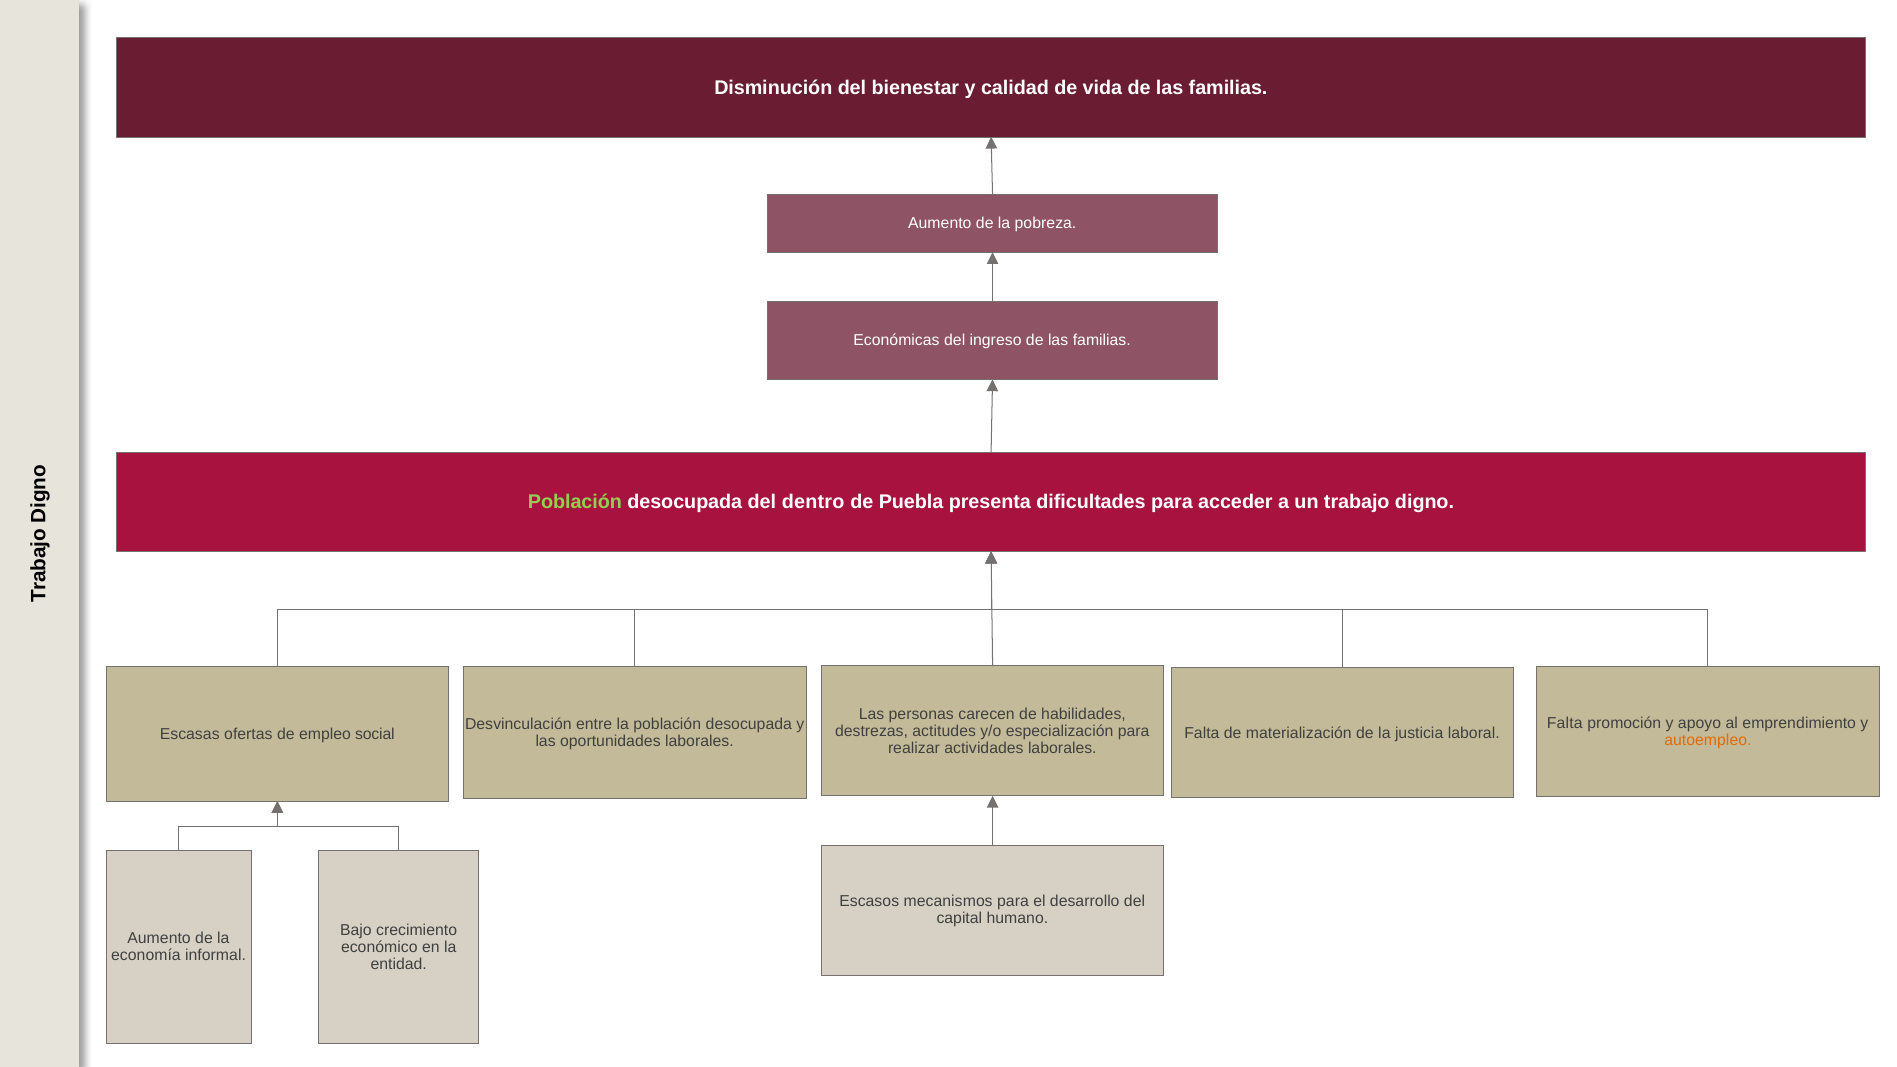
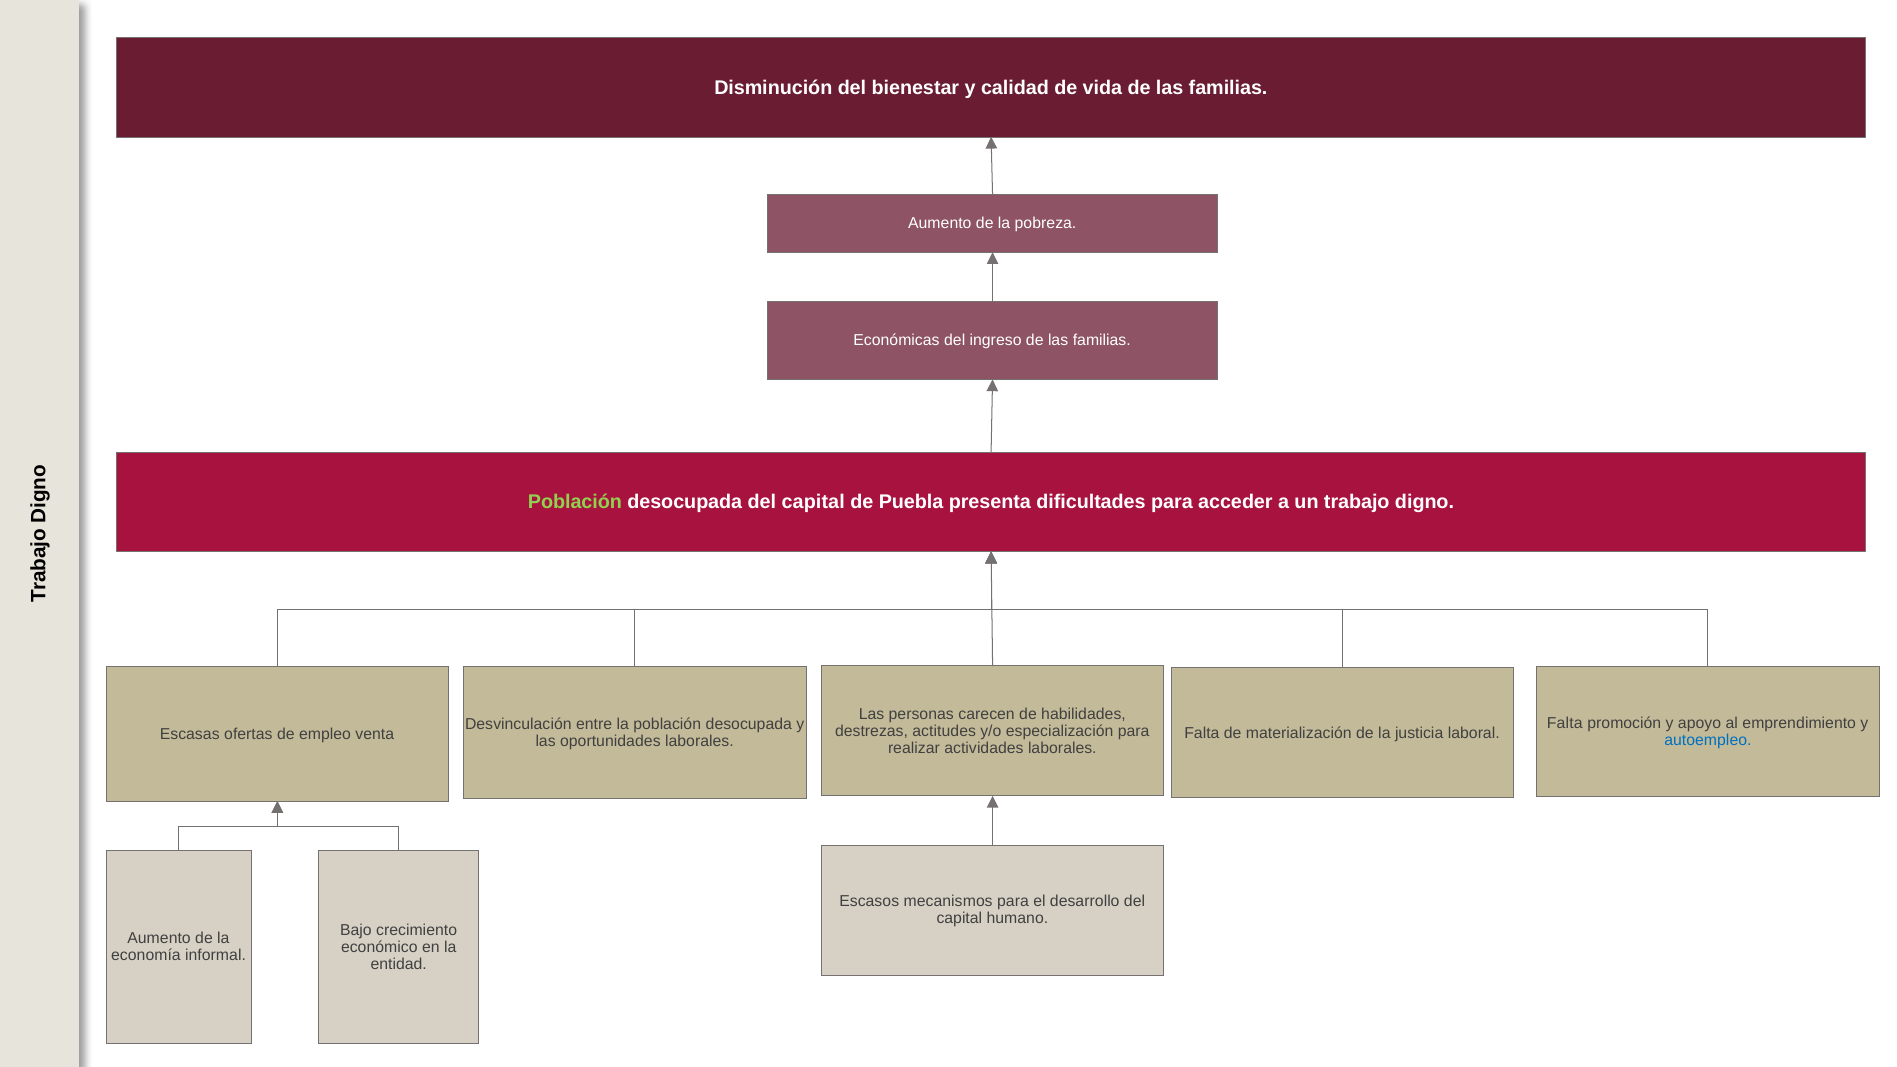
desocupada del dentro: dentro -> capital (813, 502)
social: social -> venta (375, 734)
autoempleo colour: orange -> blue (1708, 740)
